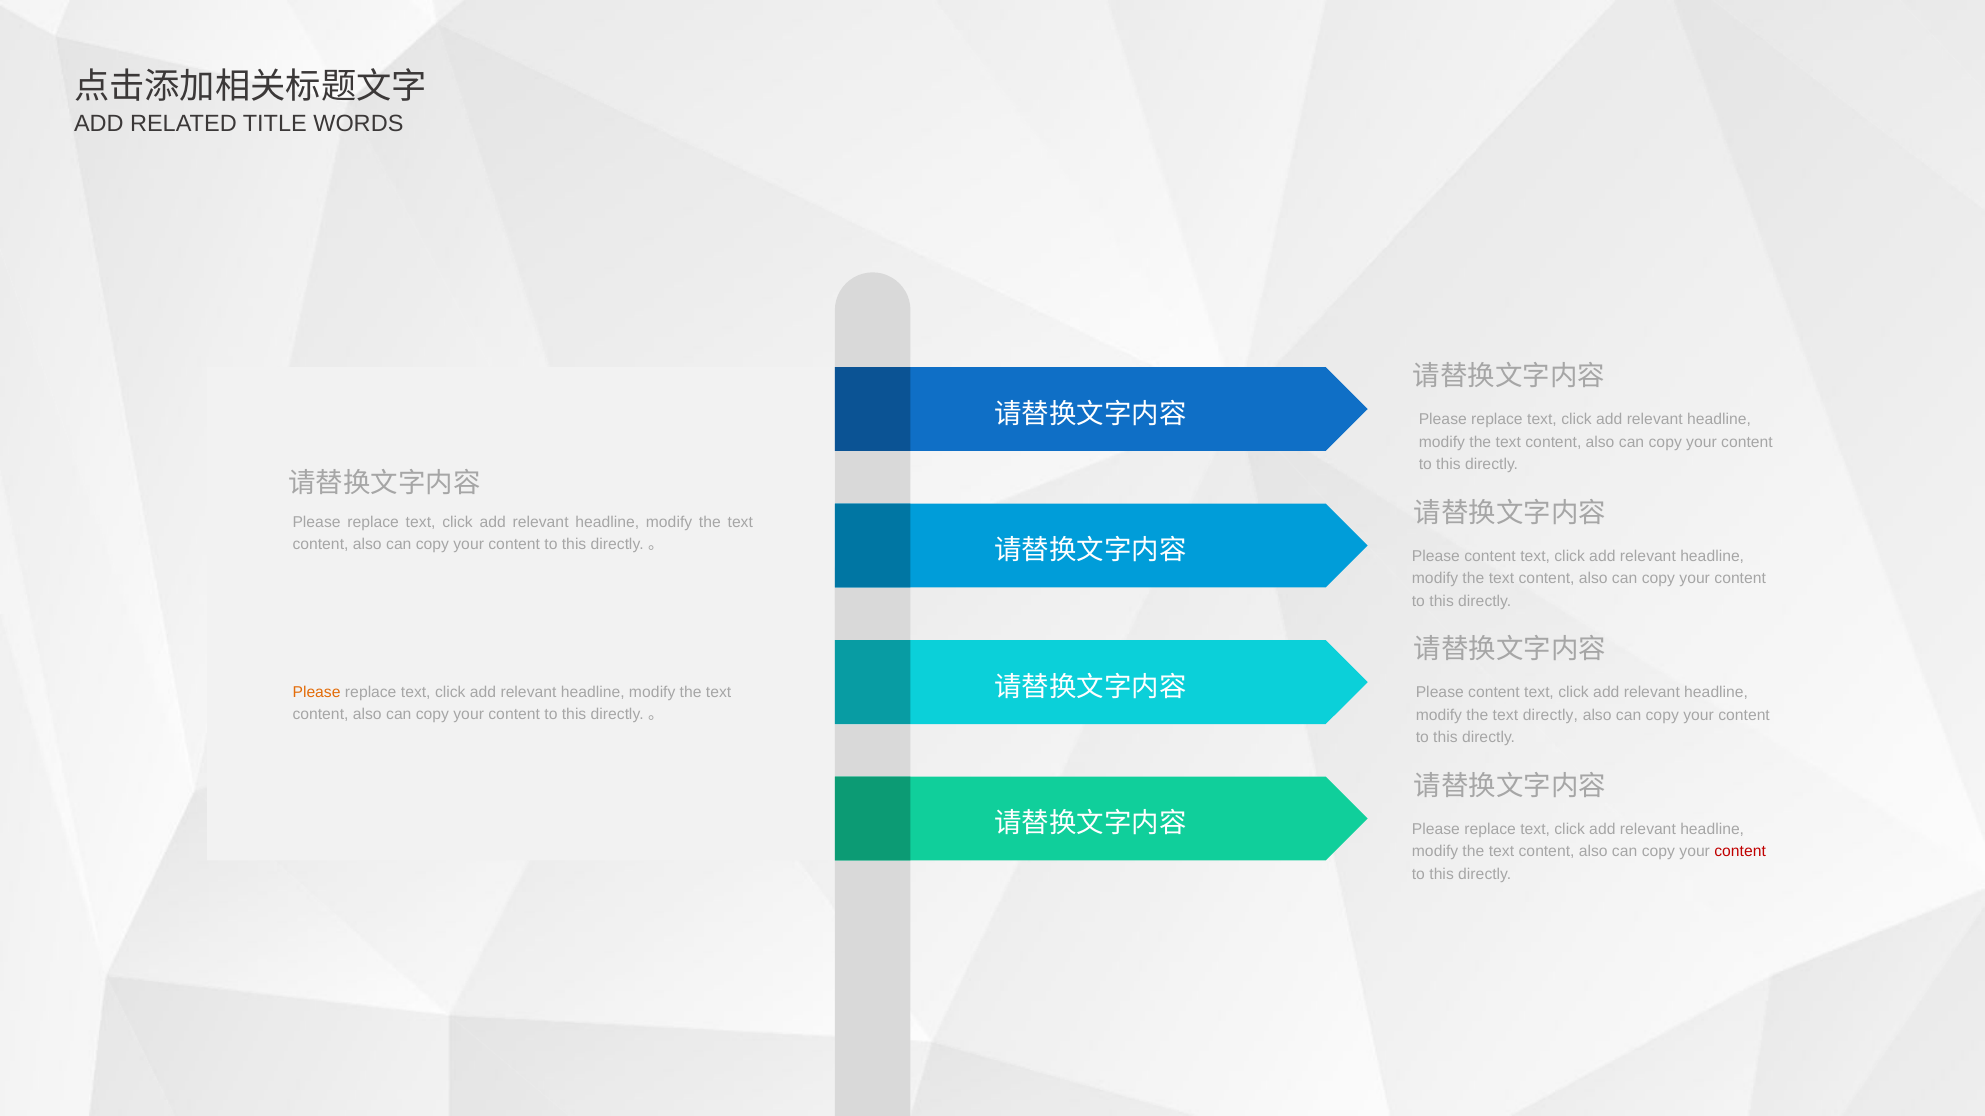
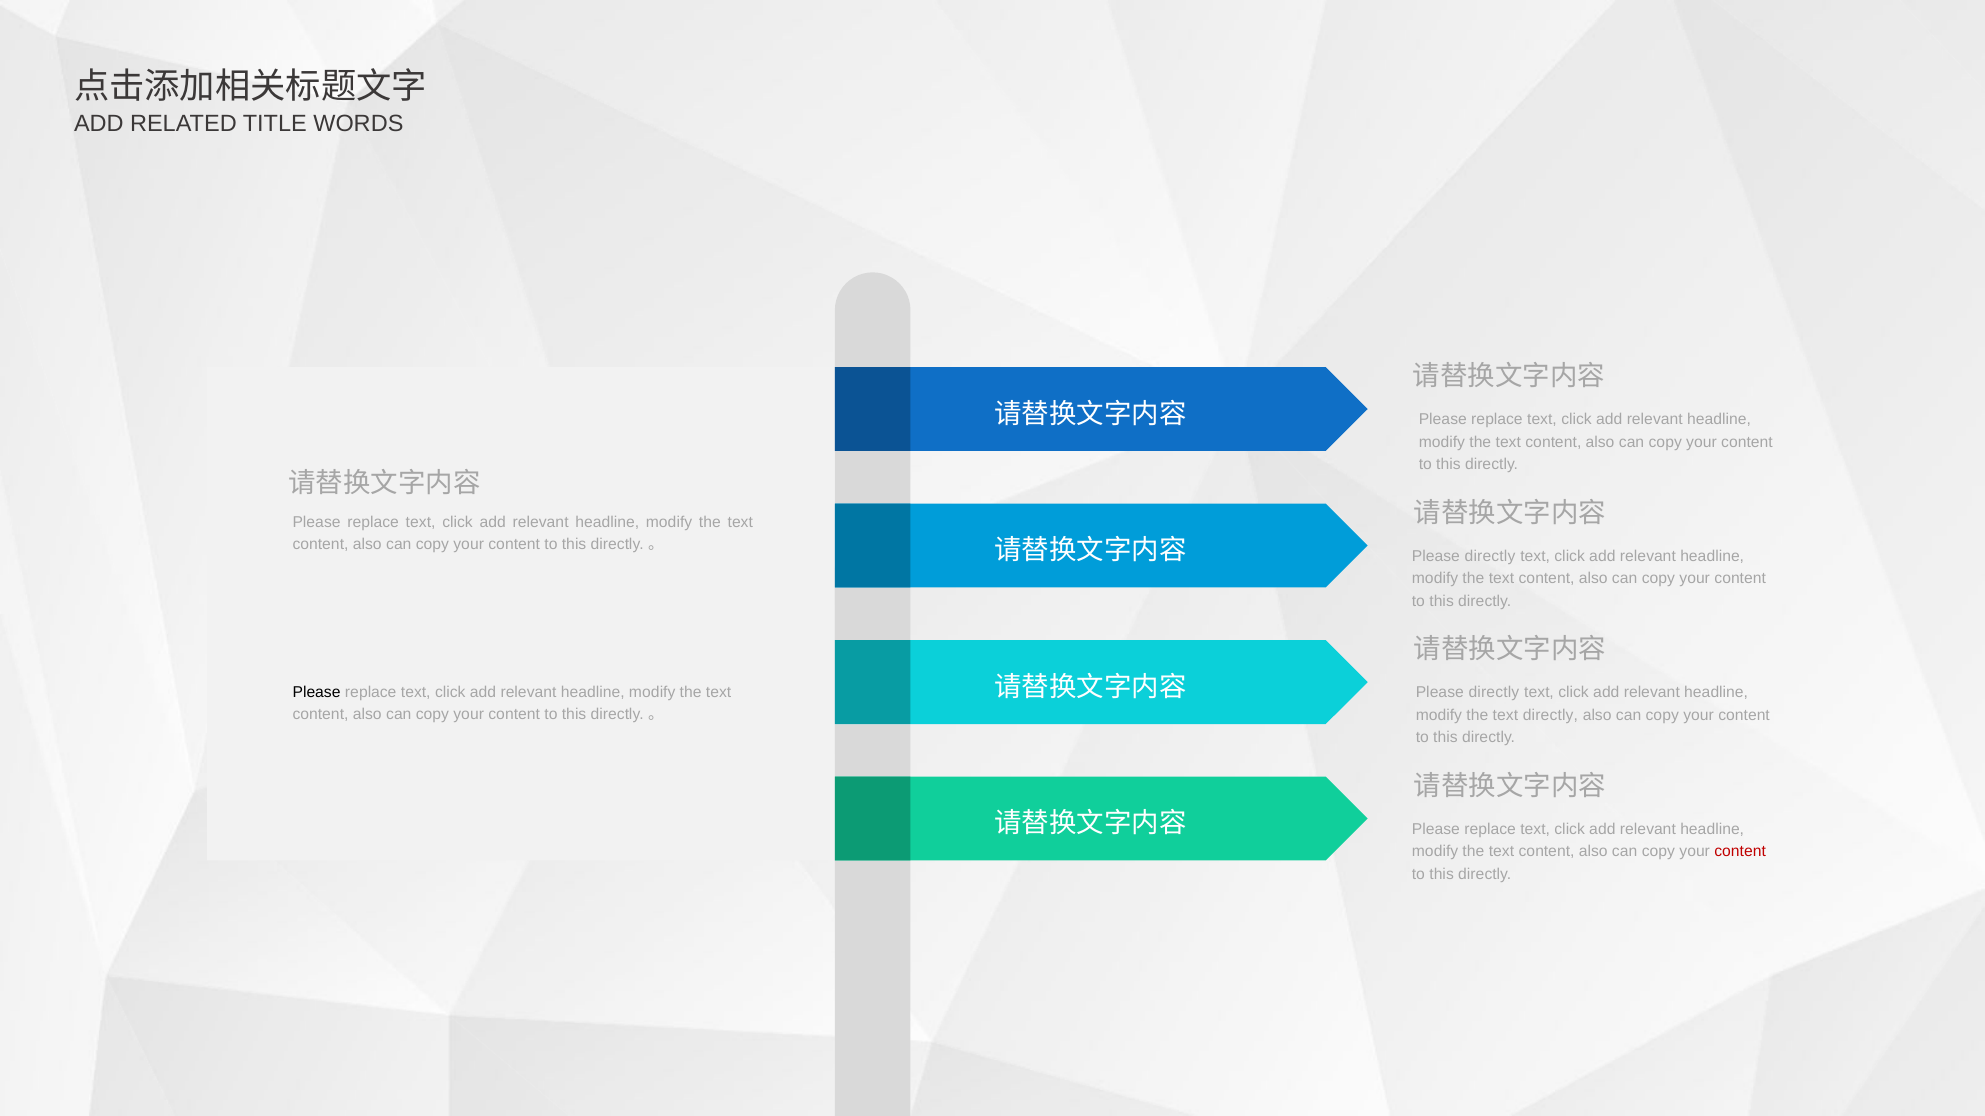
content: content -> directly (1490, 556)
Please colour: orange -> black (317, 692)
content: content -> directly (1494, 693)
